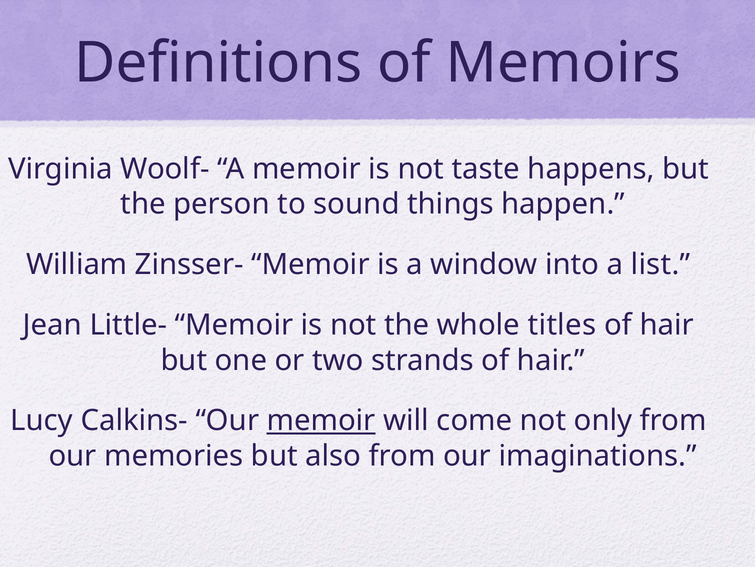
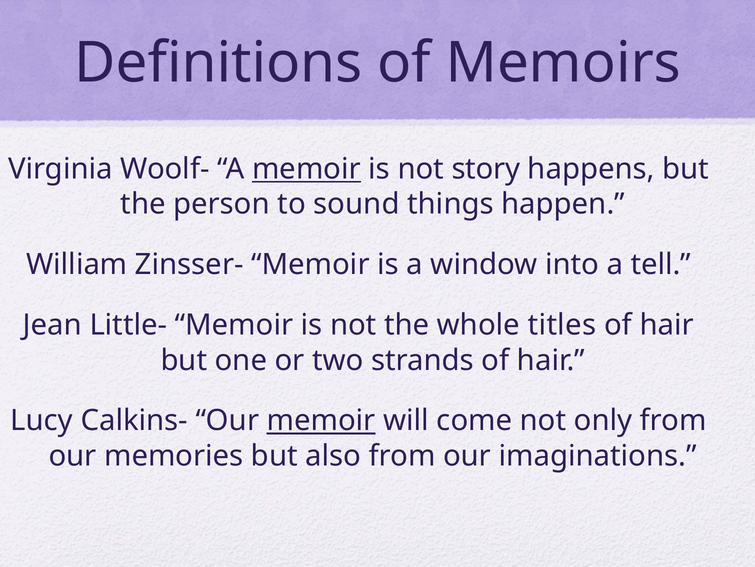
memoir underline: none -> present (306, 169)
taste: taste -> story (486, 169)
list: list -> tell (661, 264)
